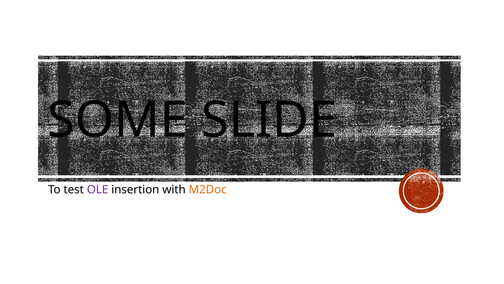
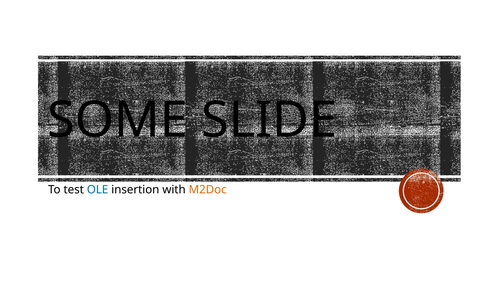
OLE colour: purple -> blue (98, 189)
